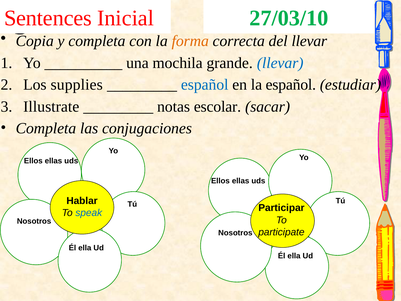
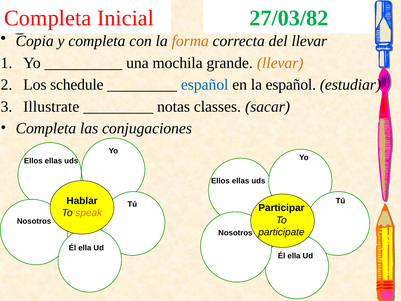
Sentences: Sentences -> Completa (48, 18)
27/03/10: 27/03/10 -> 27/03/82 (289, 18)
llevar colour: blue -> orange (280, 63)
supplies: supplies -> schedule (77, 85)
escolar: escolar -> classes (217, 107)
speak colour: blue -> orange (89, 213)
